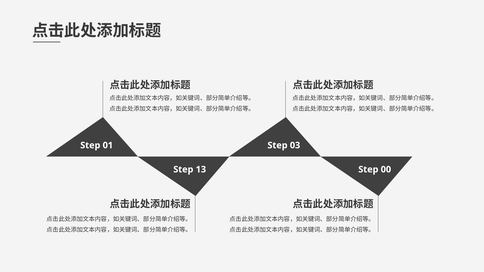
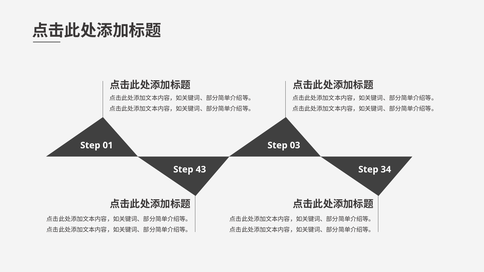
13: 13 -> 43 (201, 170)
00: 00 -> 34 (386, 170)
